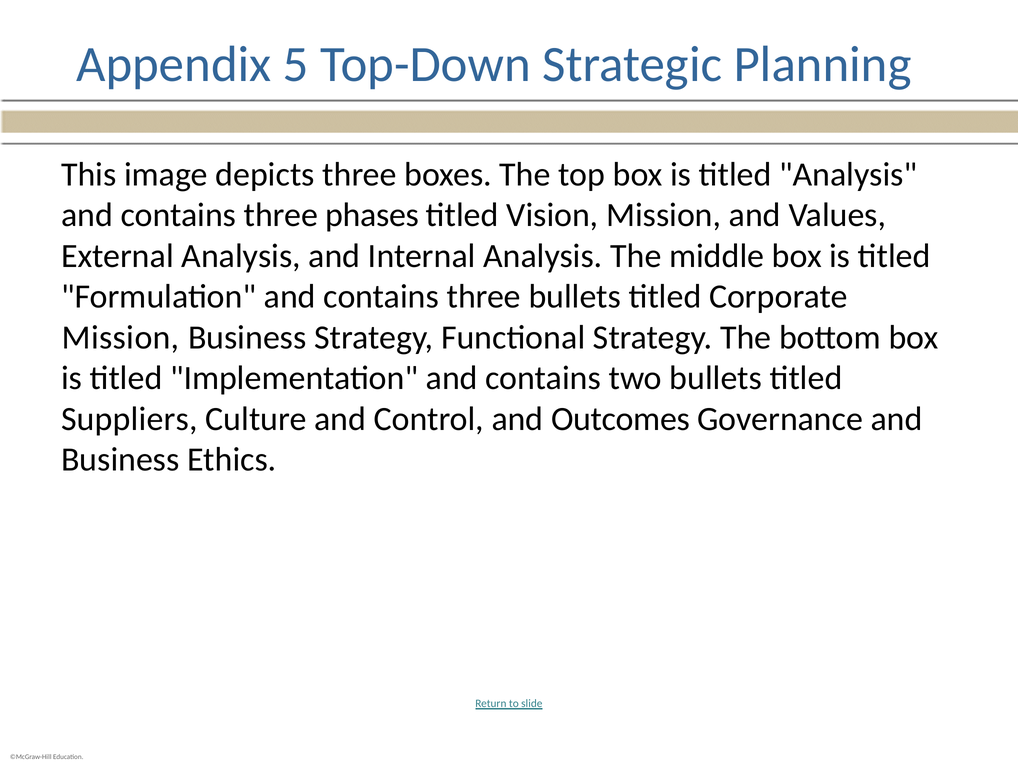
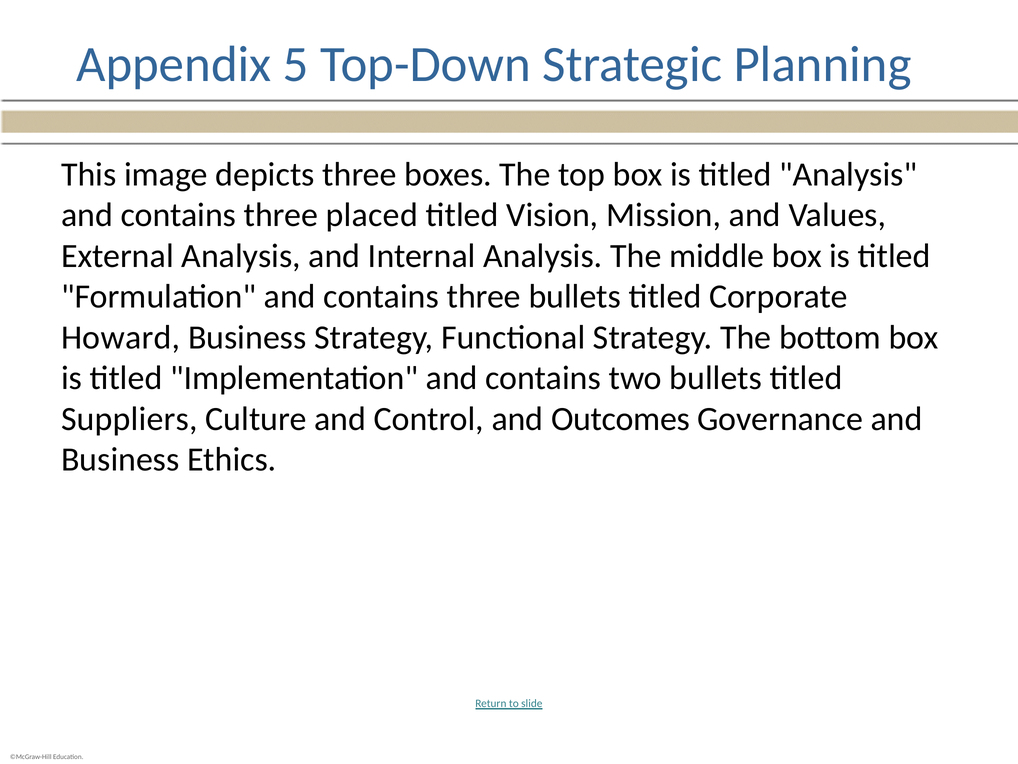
phases: phases -> placed (372, 215)
Mission: Mission -> Howard (121, 337)
